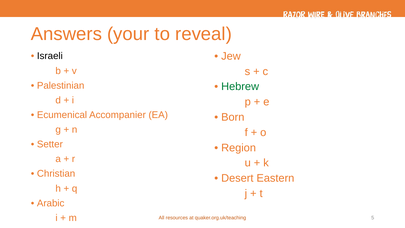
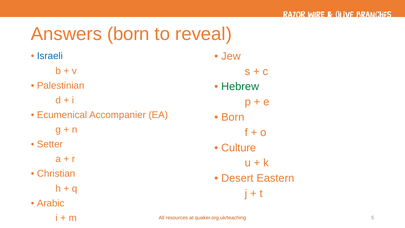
Answers your: your -> born (128, 34)
Israeli colour: black -> blue (50, 56)
Region: Region -> Culture (239, 148)
